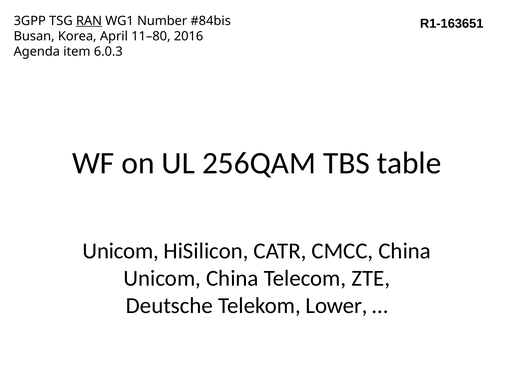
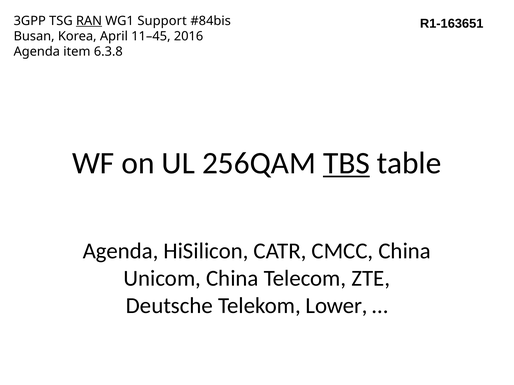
Number: Number -> Support (162, 21)
11–80: 11–80 -> 11–45 (151, 36)
6.0.3: 6.0.3 -> 6.3.8 (108, 52)
TBS underline: none -> present (346, 163)
Unicom: Unicom -> Agenda (121, 251)
